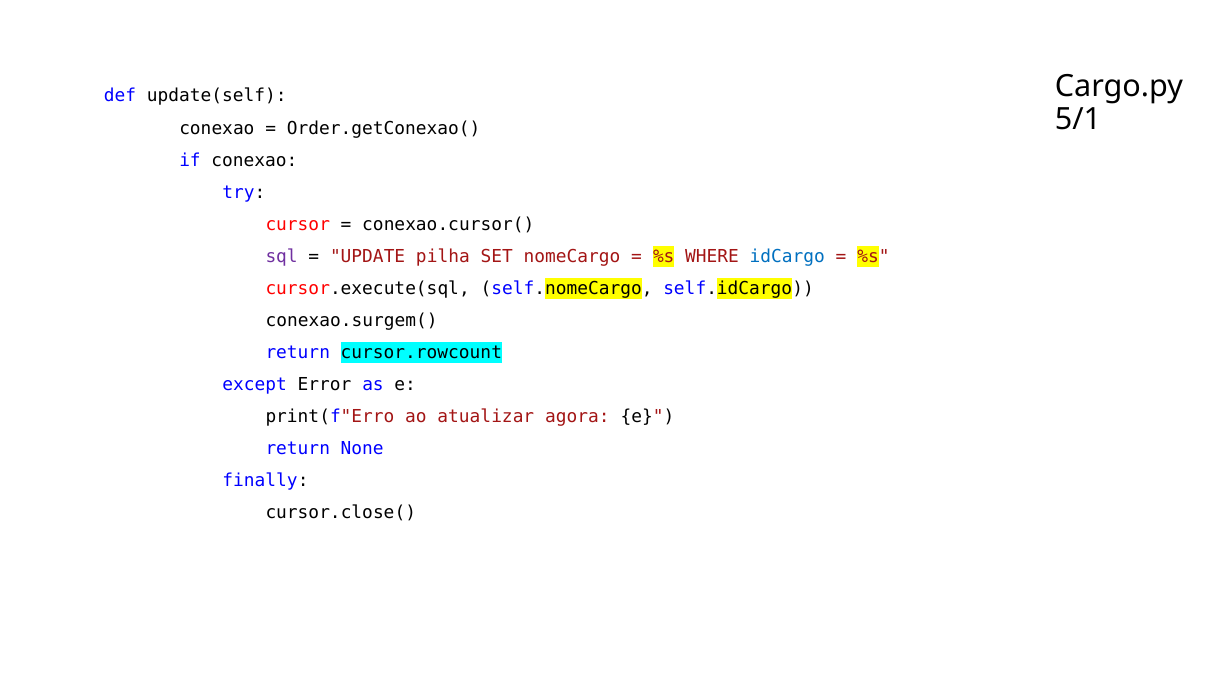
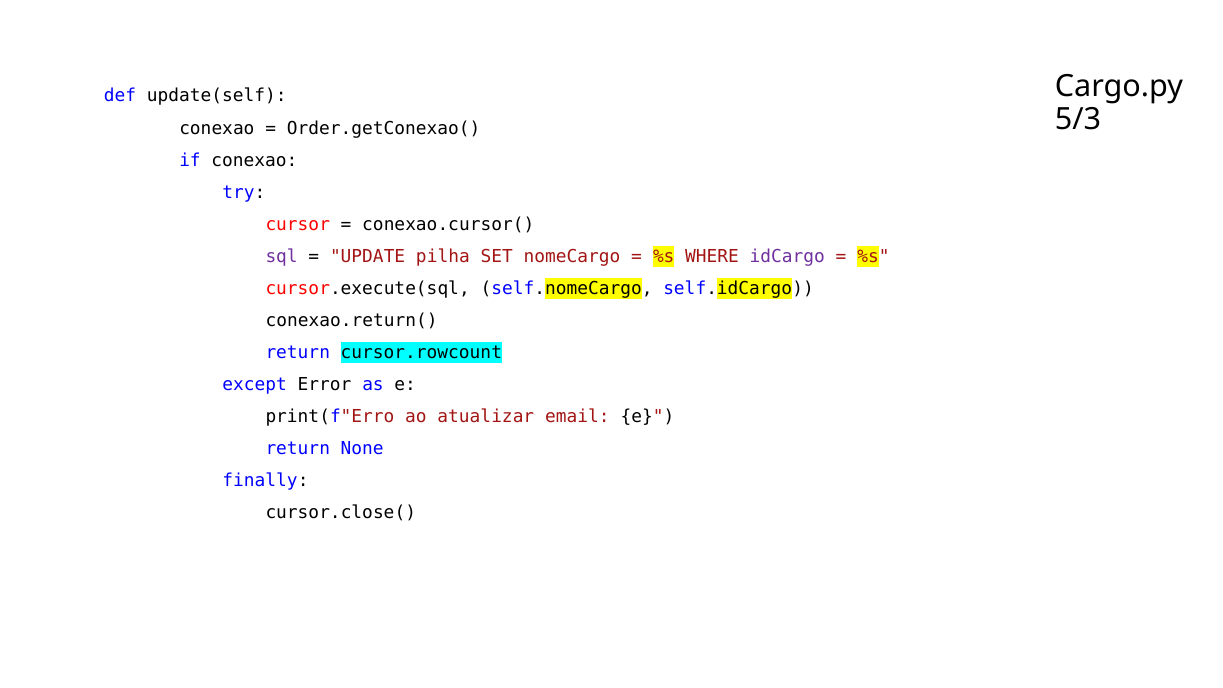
5/1: 5/1 -> 5/3 (1078, 119)
idCargo colour: blue -> purple (787, 256)
conexao.surgem(: conexao.surgem( -> conexao.return( (352, 321)
agora: agora -> email (577, 417)
